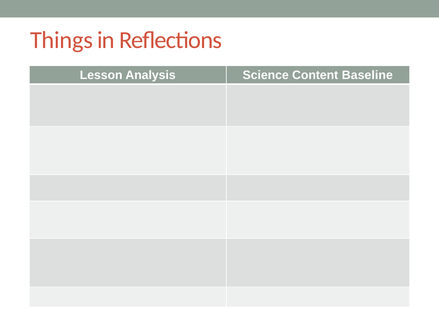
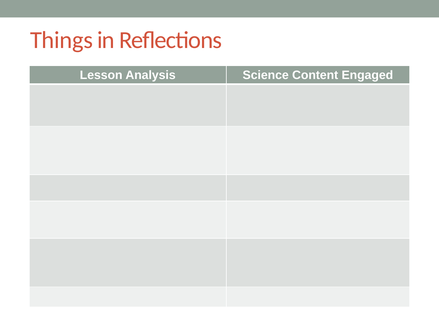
Baseline: Baseline -> Engaged (367, 75)
